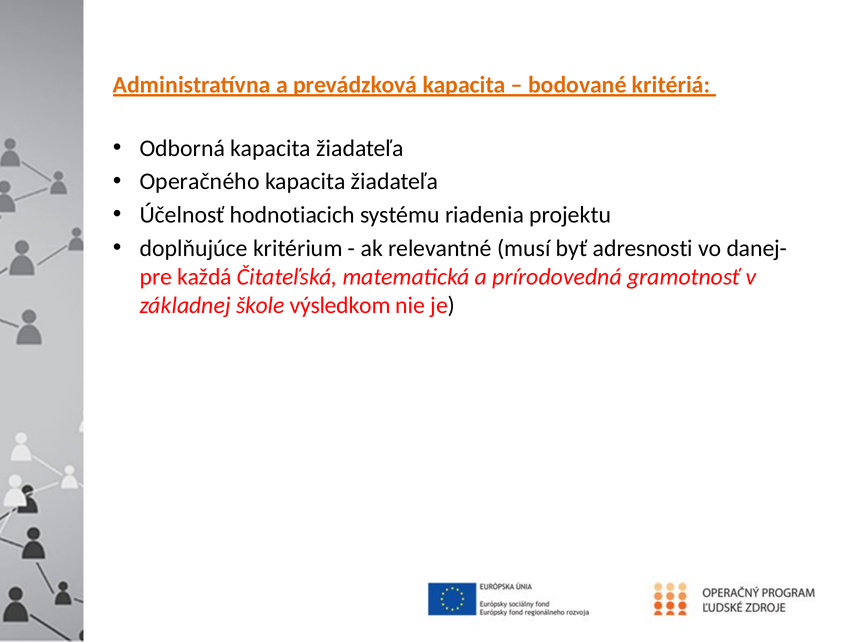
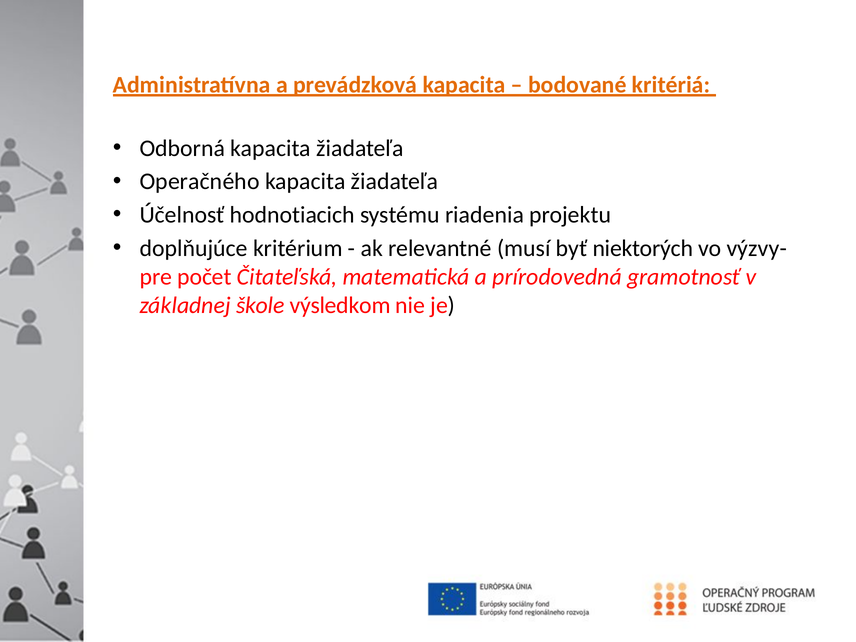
adresnosti: adresnosti -> niektorých (643, 248)
danej-: danej- -> výzvy- (757, 248)
každá: každá -> počet (204, 277)
